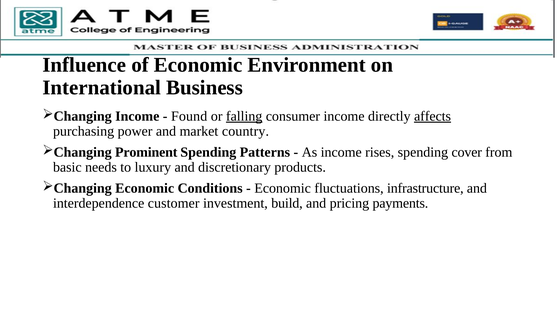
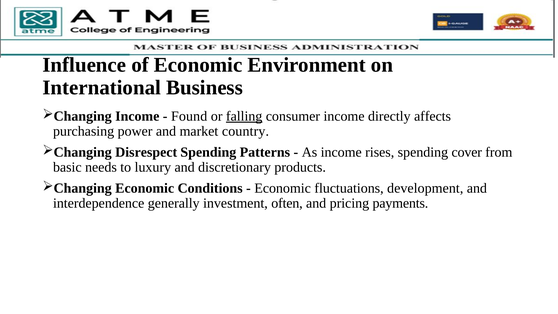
affects underline: present -> none (433, 116)
Prominent: Prominent -> Disrespect (146, 152)
infrastructure: infrastructure -> development (425, 188)
customer: customer -> generally (174, 203)
build: build -> often (287, 203)
